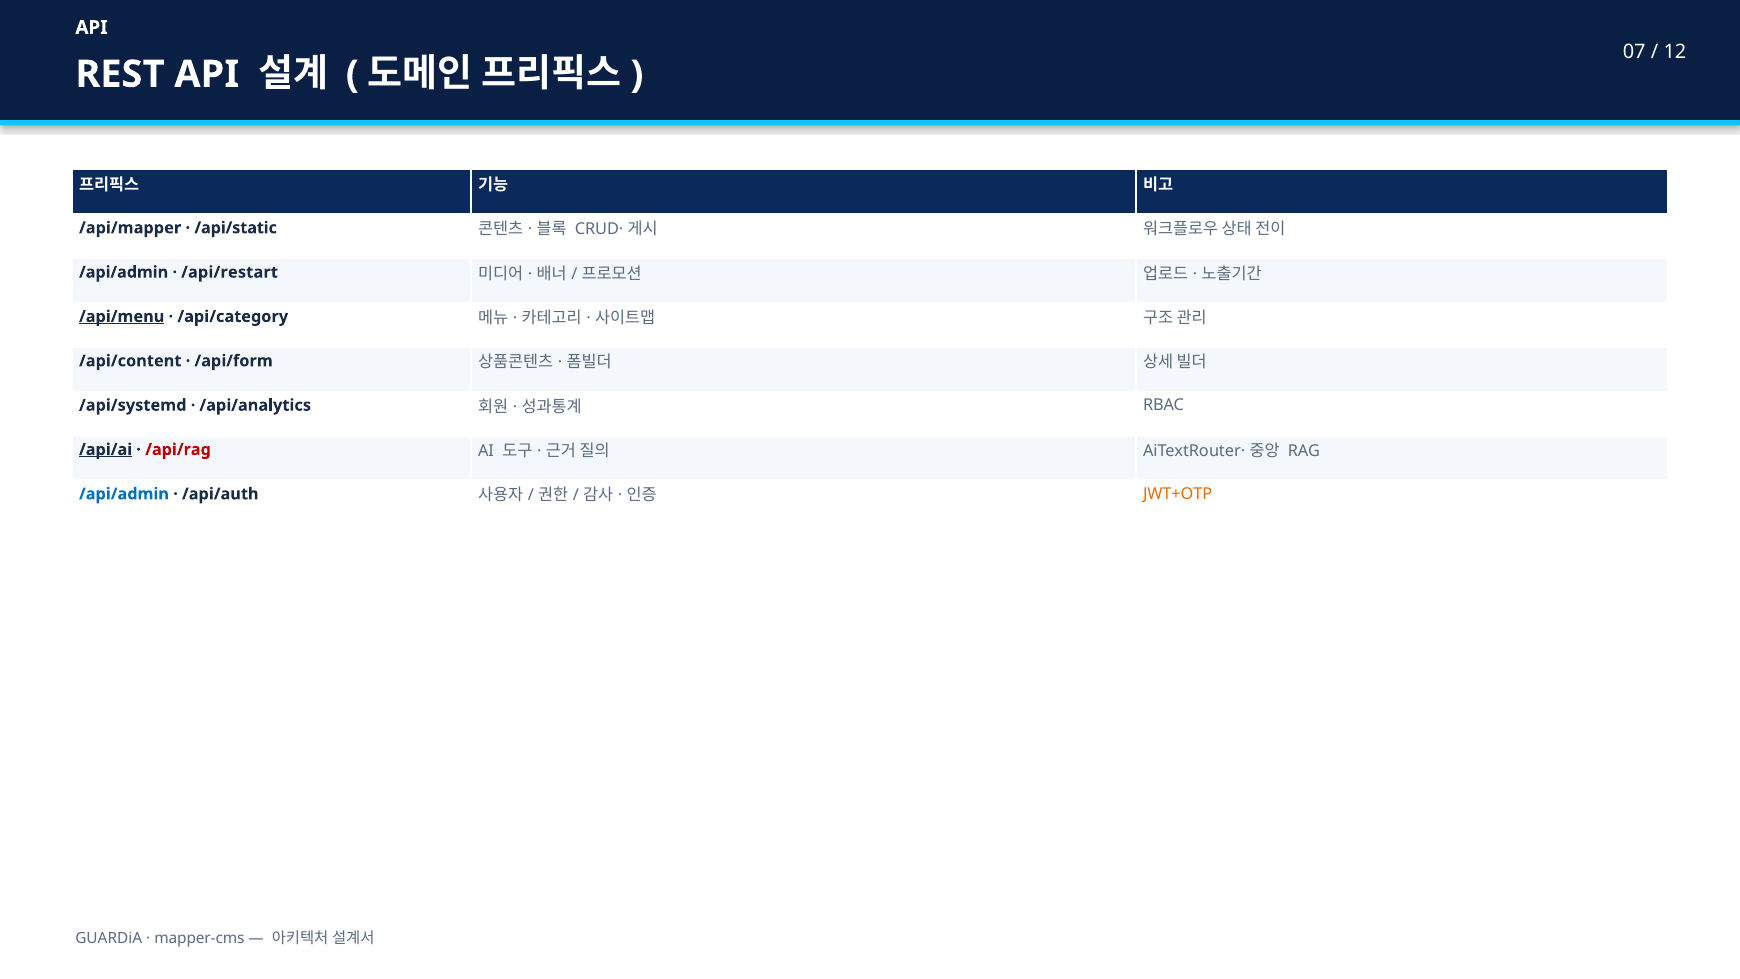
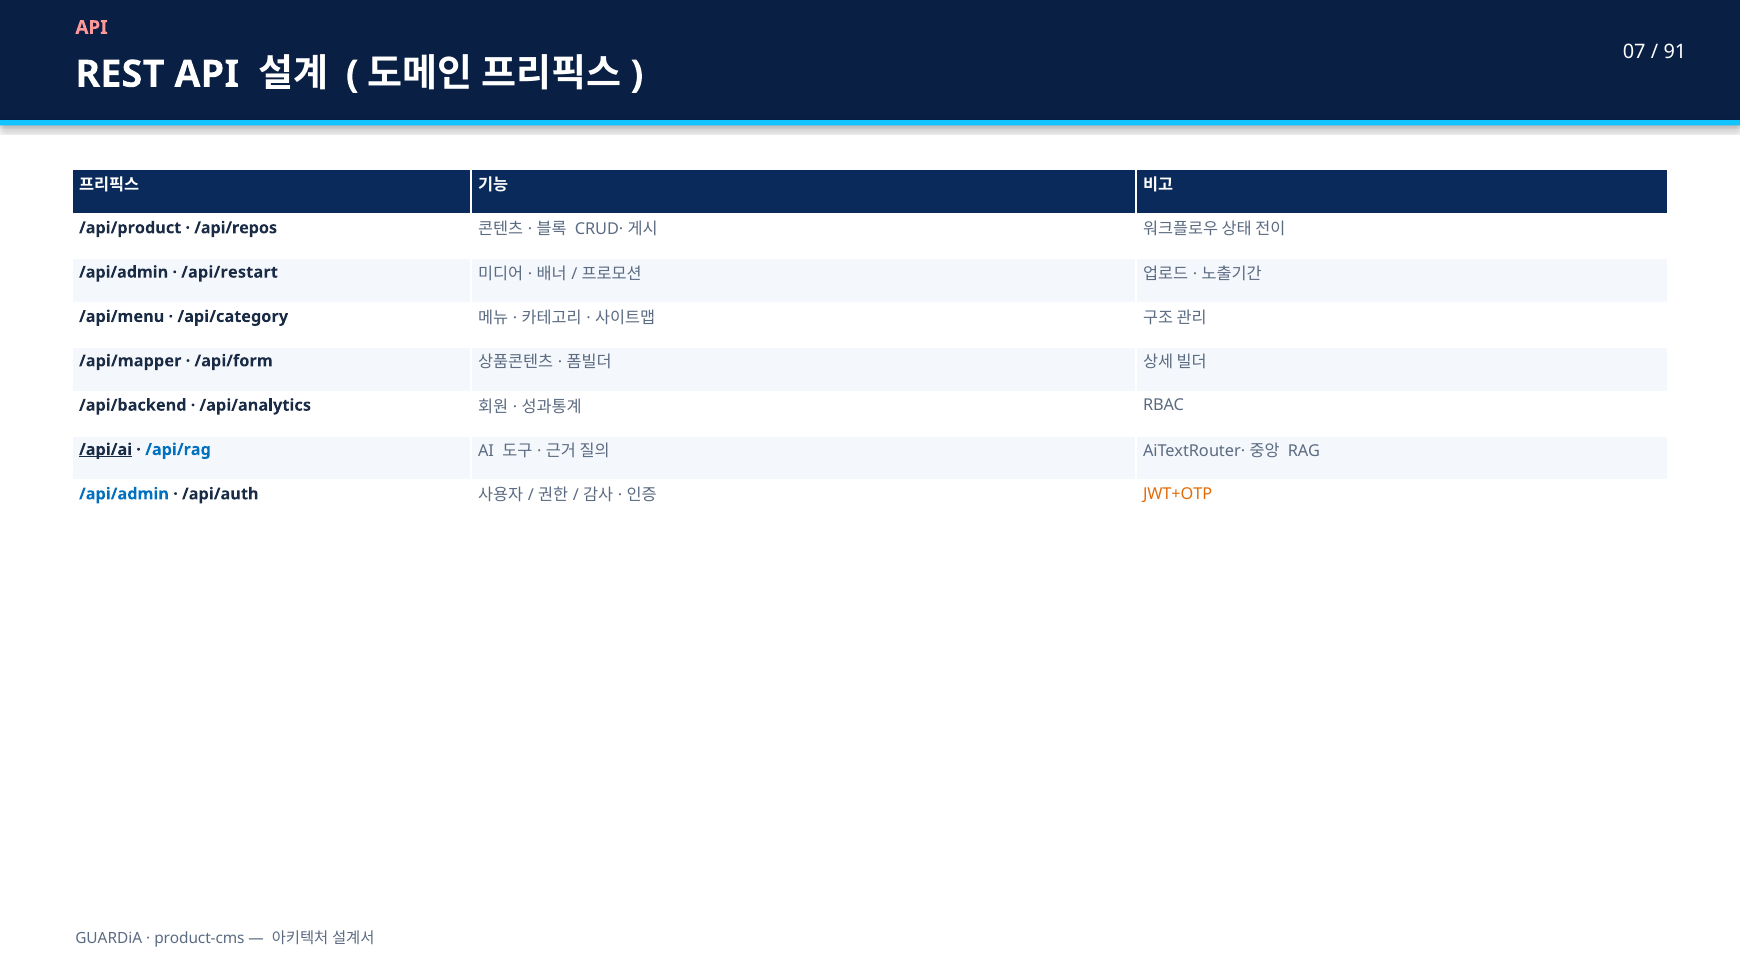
API colour: white -> pink (91, 28)
12: 12 -> 91 (1675, 52)
/api/mapper: /api/mapper -> /api/product (130, 228)
/api/static: /api/static -> /api/repos (236, 228)
/api/menu underline: present -> none (122, 316)
/api/content: /api/content -> /api/mapper (130, 361)
/api/systemd: /api/systemd -> /api/backend (133, 405)
/api/rag colour: red -> blue (178, 450)
mapper-cms: mapper-cms -> product-cms (199, 939)
